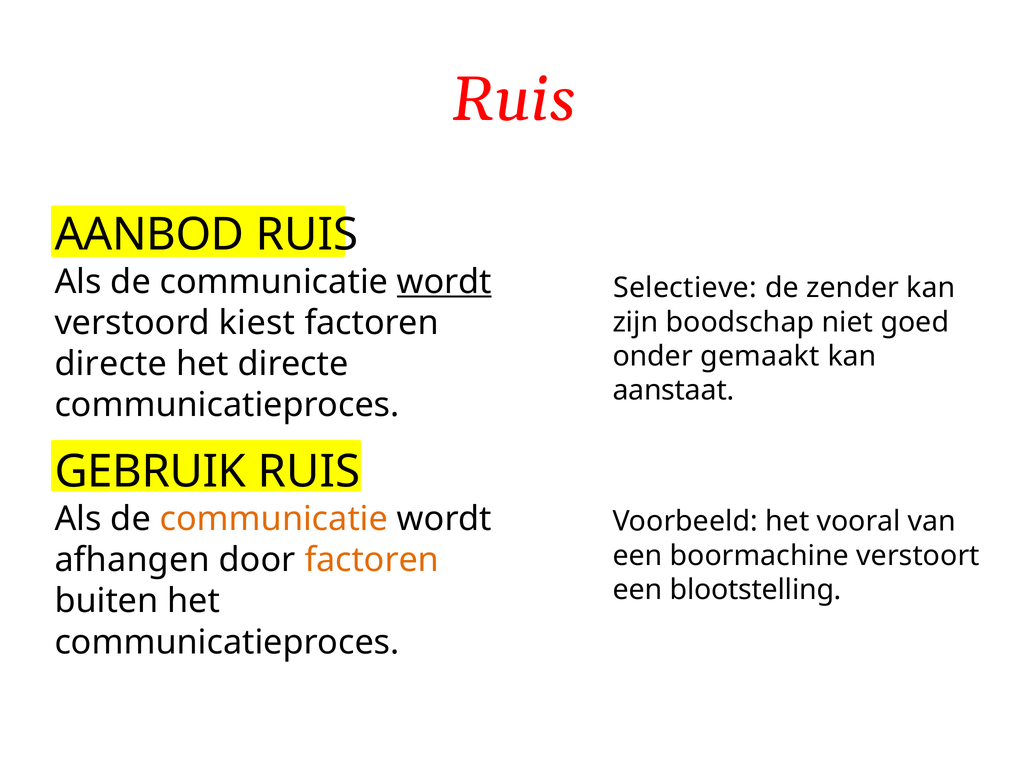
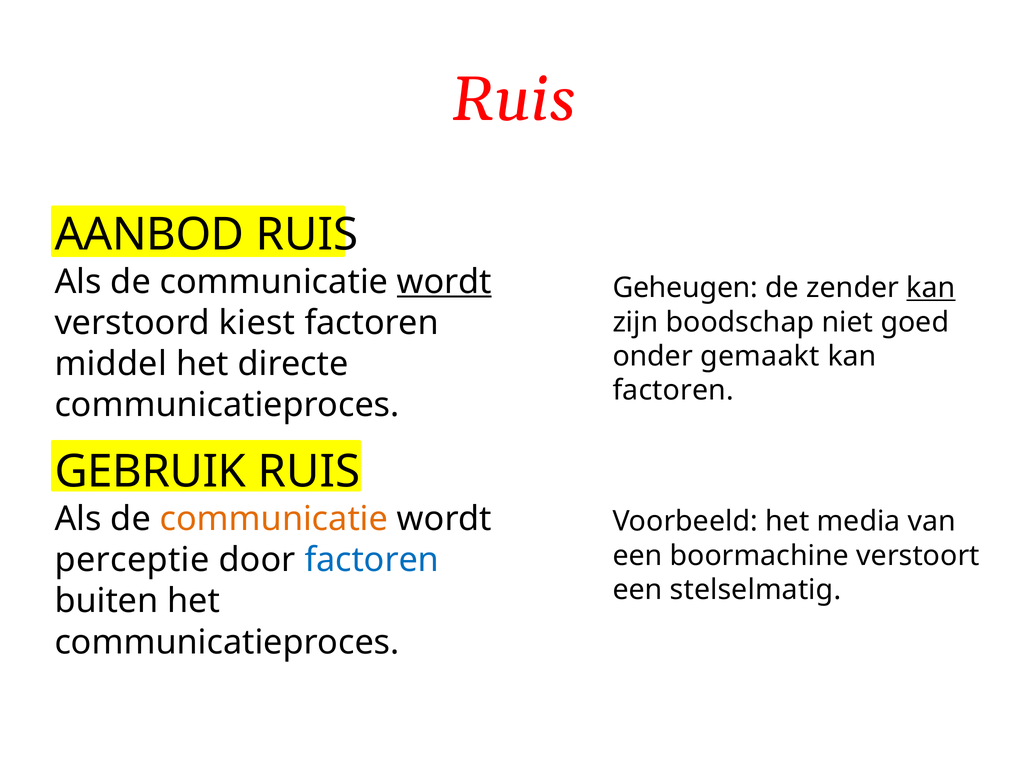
Selectieve: Selectieve -> Geheugen (685, 288)
kan underline: none -> present (931, 288)
directe: directe -> middel (111, 364)
aanstaat: aanstaat -> factoren (673, 391)
vooral: vooral -> media (859, 522)
afhangen: afhangen -> perceptie (132, 560)
factoren colour: orange -> blue (372, 560)
blootstelling: blootstelling -> stelselmatig (756, 590)
